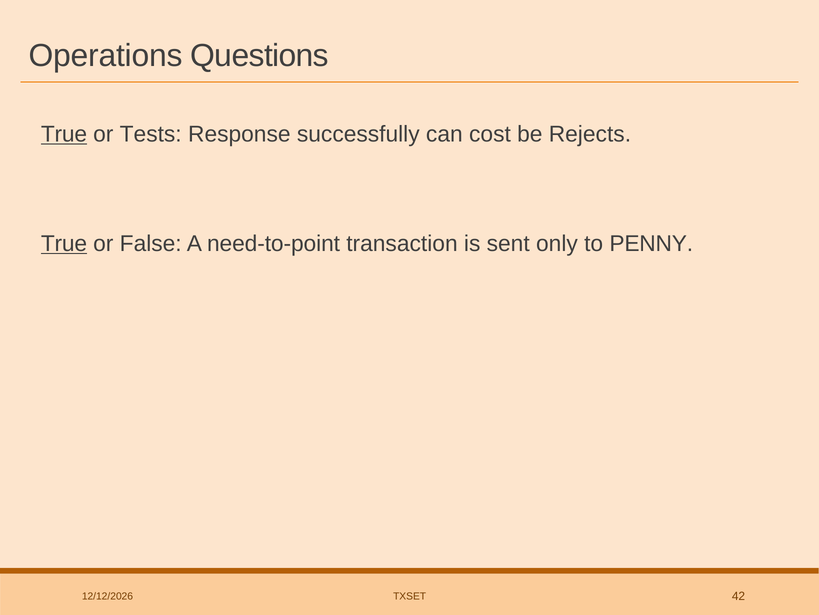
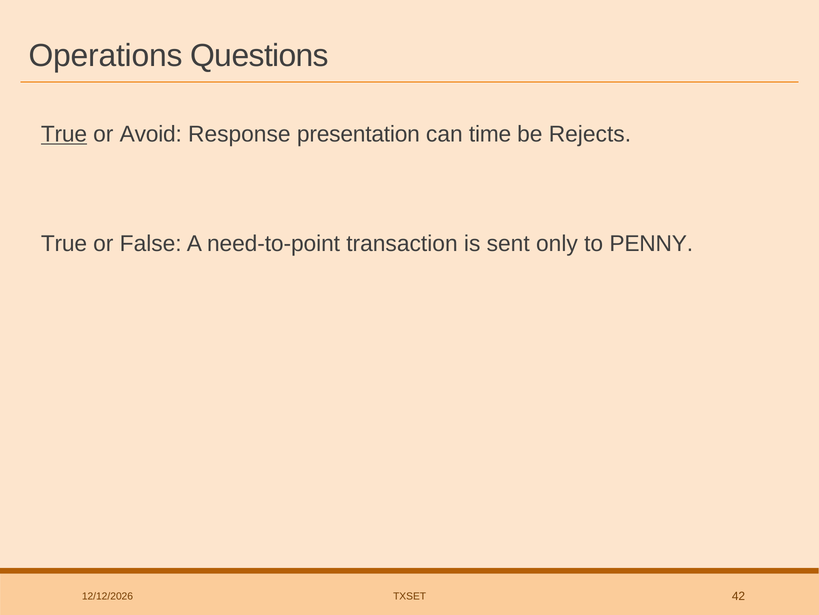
Tests: Tests -> Avoid (151, 134)
successfully: successfully -> presentation (358, 134)
cost: cost -> time (490, 134)
True underline: present -> none (64, 243)
